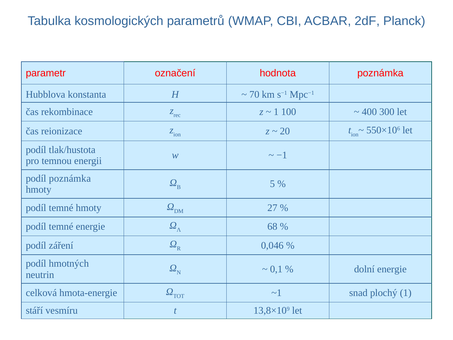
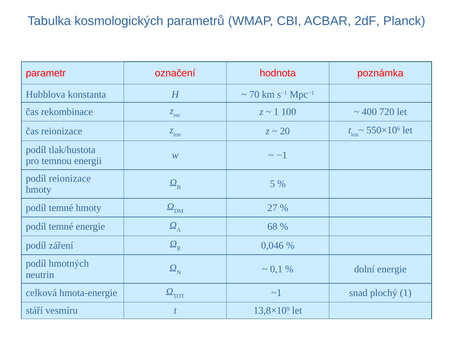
300: 300 -> 720 (387, 112)
podíl poznámka: poznámka -> reionizace (70, 178)
